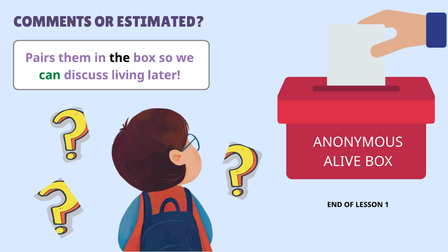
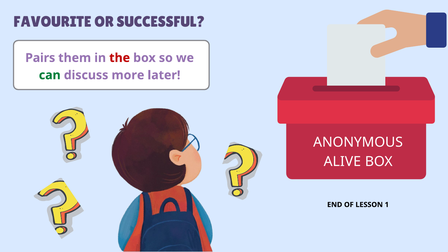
COMMENTS: COMMENTS -> FAVOURITE (53, 22)
ESTIMATED: ESTIMATED -> SUCCESSFUL (161, 22)
the colour: black -> red (120, 58)
living: living -> more (128, 75)
